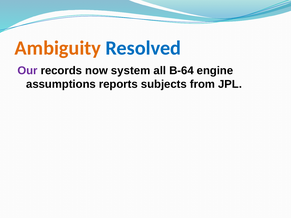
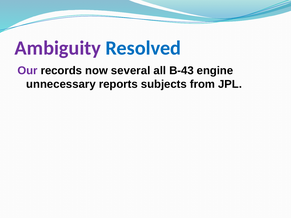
Ambiguity colour: orange -> purple (58, 48)
system: system -> several (131, 71)
B-64: B-64 -> B-43 (181, 71)
assumptions: assumptions -> unnecessary (61, 84)
